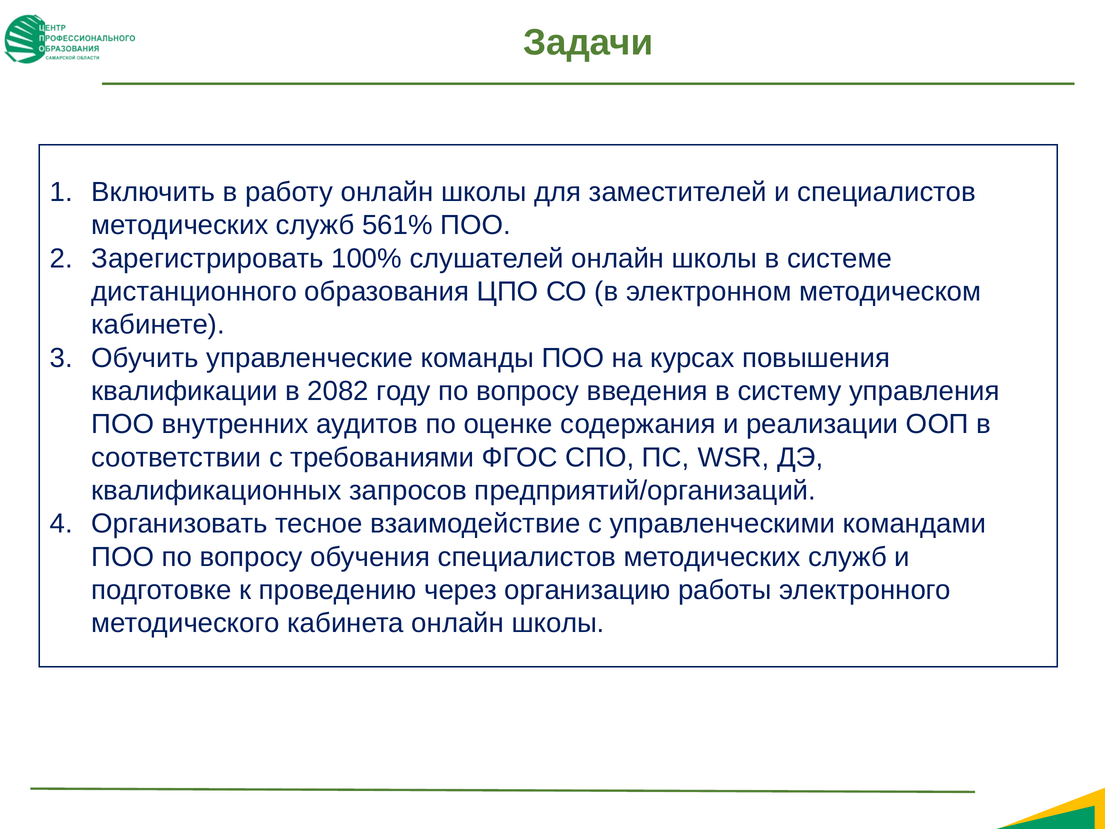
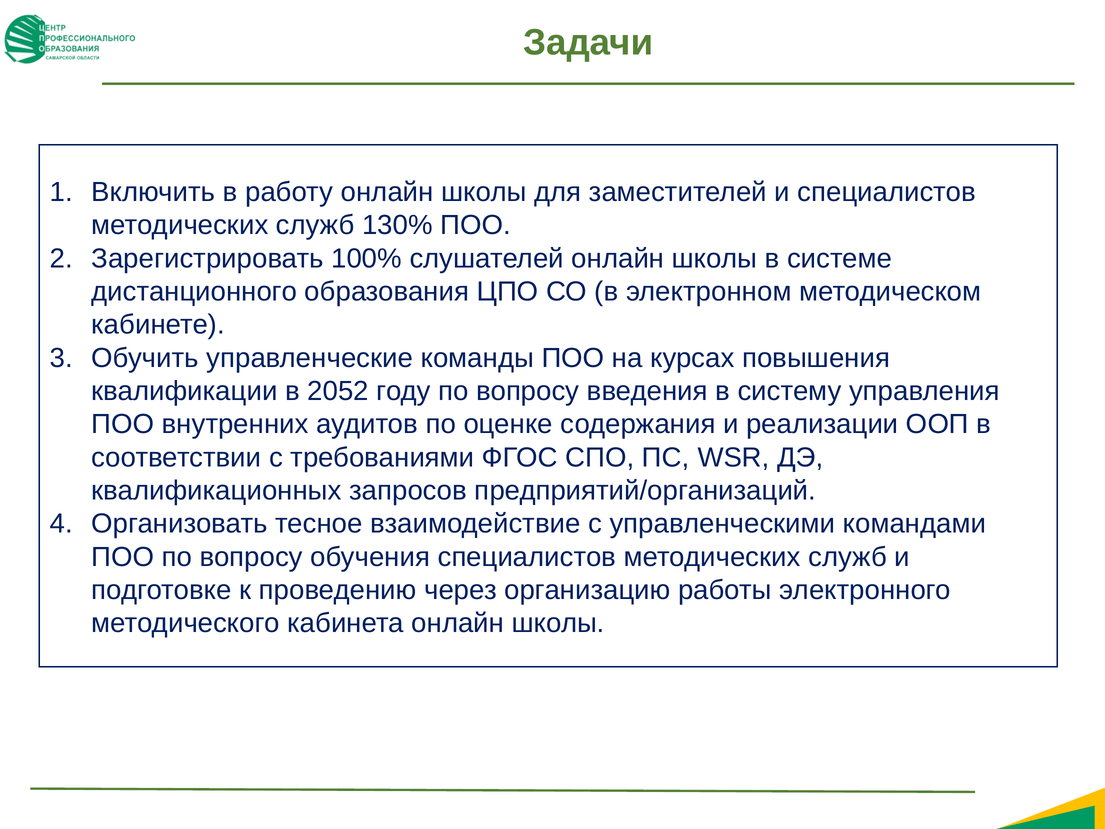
561%: 561% -> 130% (397, 225)
2082: 2082 -> 2052 (338, 391)
